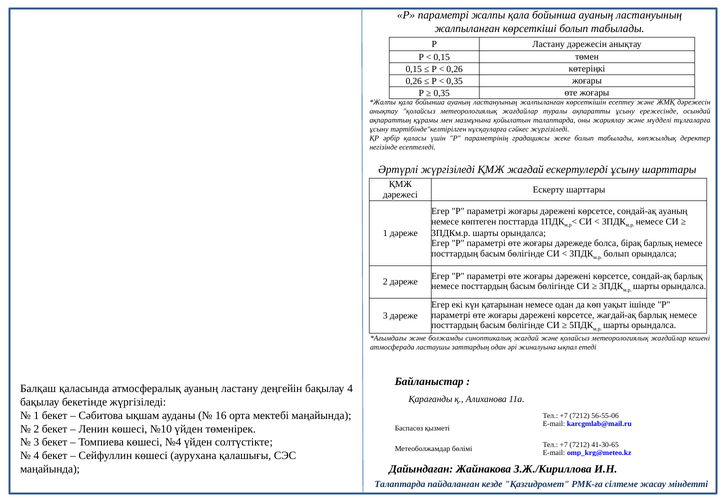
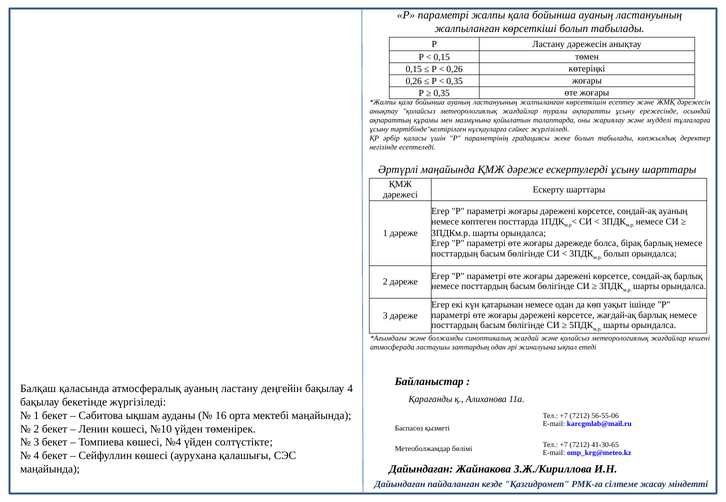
Әртүрлі жүргізіледі: жүргізіледі -> маңайында (448, 170)
ҚМЖ жағдай: жағдай -> дәреже (525, 170)
Талаптарда: Талаптарда -> Дайындаған (400, 485)
